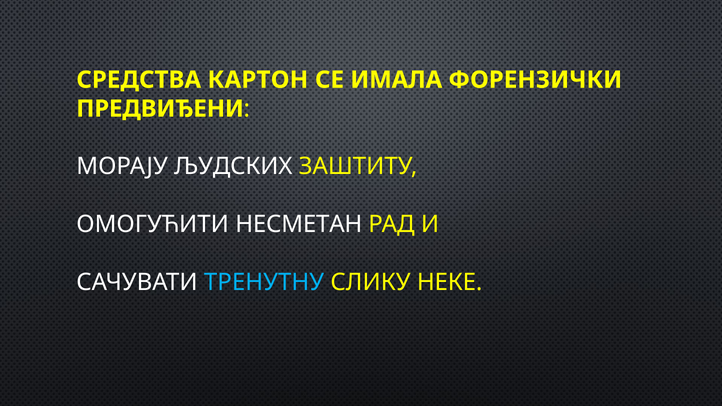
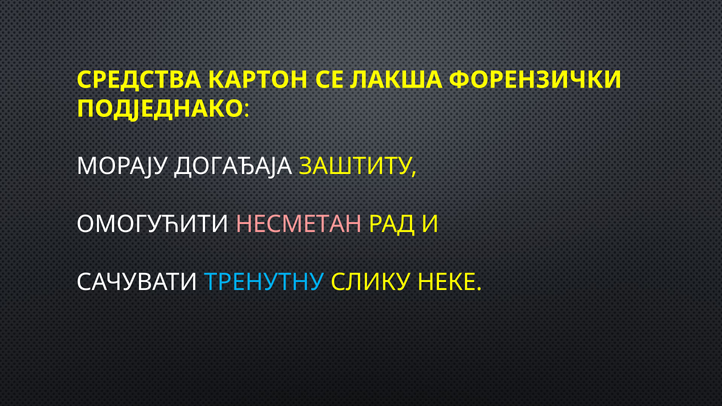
ИМАЛА: ИМАЛА -> ЛАКША (396, 80)
ПРЕДВИЂЕНИ: ПРЕДВИЂЕНИ -> ПОДЈЕДНАКО (160, 109)
ЉУДСКИХ: ЉУДСКИХ -> ДОГАЂАЈА (233, 167)
НЕСМЕТАН colour: white -> pink (299, 224)
